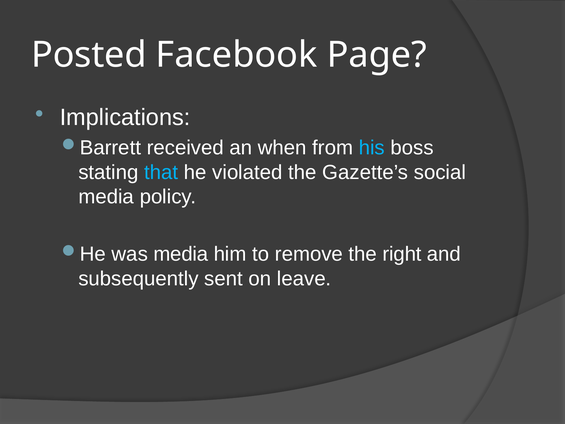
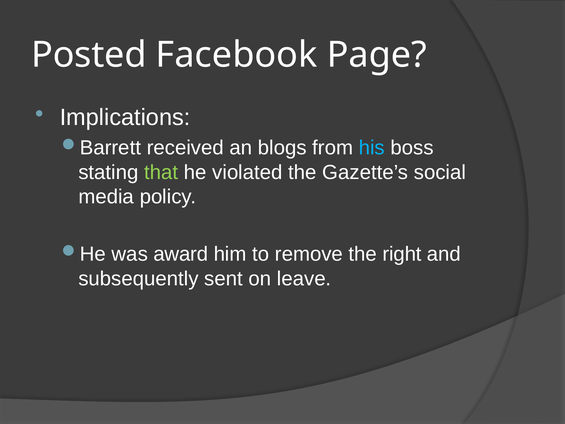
when: when -> blogs (282, 148)
that colour: light blue -> light green (161, 172)
was media: media -> award (181, 254)
